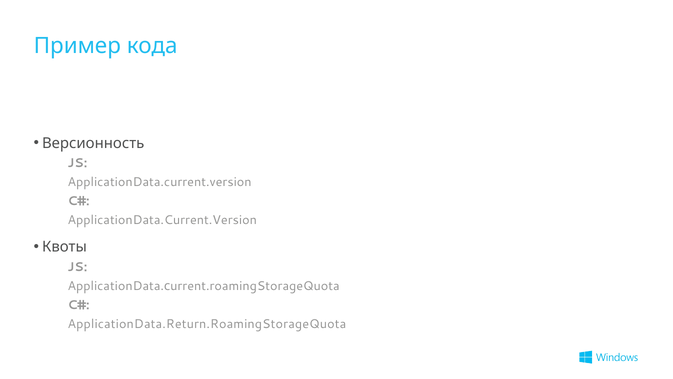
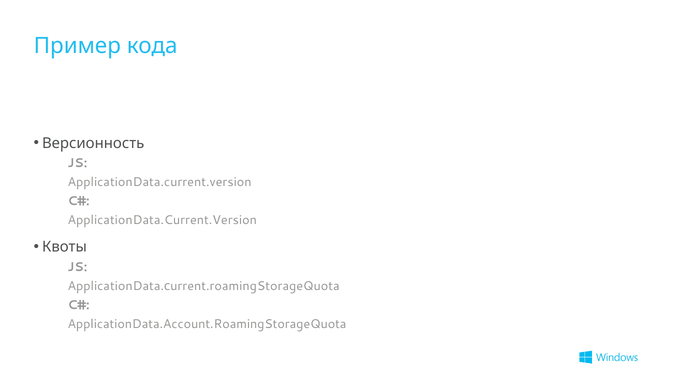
ApplicationData.Return.RoamingStorageQuota: ApplicationData.Return.RoamingStorageQuota -> ApplicationData.Account.RoamingStorageQuota (207, 324)
